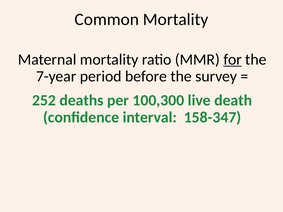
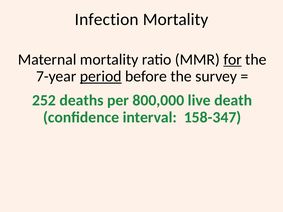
Common: Common -> Infection (107, 19)
period underline: none -> present (101, 76)
100,300: 100,300 -> 800,000 (158, 101)
